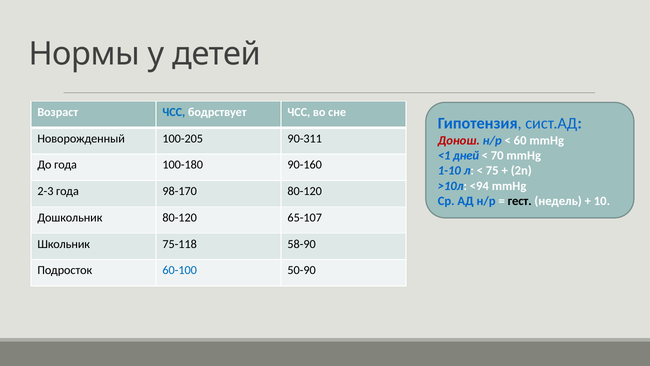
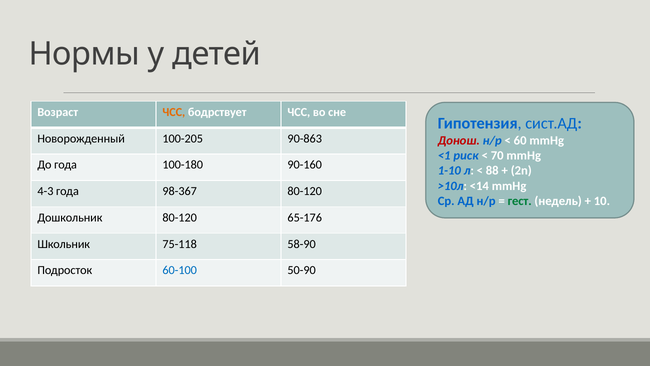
ЧСС colour: blue -> orange (174, 112)
90-311: 90-311 -> 90-863 (305, 138)
дней: дней -> риск (466, 155)
75: 75 -> 88 (492, 171)
<94: <94 -> <14 (479, 186)
2-3: 2-3 -> 4-3 (45, 191)
98-170: 98-170 -> 98-367 (180, 191)
гест colour: black -> green (520, 201)
65-107: 65-107 -> 65-176 (305, 217)
